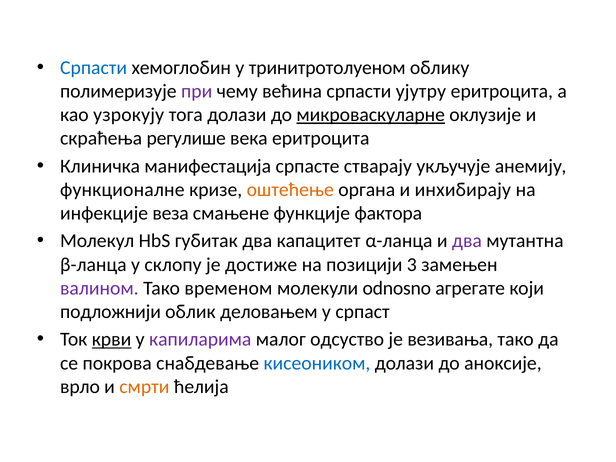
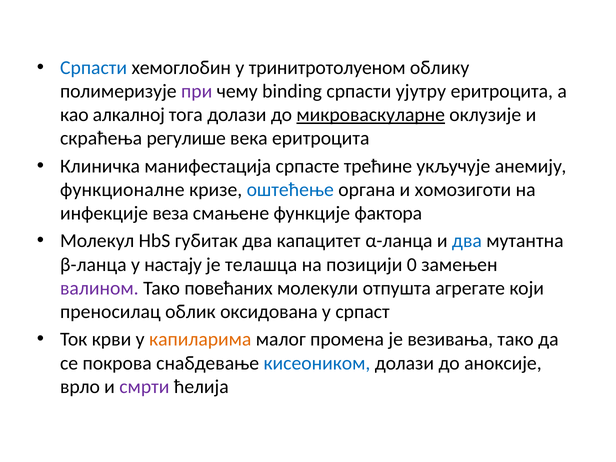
већина: већина -> binding (292, 91)
узрокују: узрокују -> алкалној (129, 115)
стварају: стварају -> трећине (378, 166)
оштећење colour: orange -> blue (290, 190)
инхибирају: инхибирају -> хомозиготи (463, 190)
два colour: purple -> blue (467, 241)
склопу: склопу -> настају (173, 265)
достиже: достиже -> телашца (261, 265)
3: 3 -> 0 (412, 265)
временом: временом -> повећаних (229, 288)
odnosno: odnosno -> отпушта (397, 288)
подложнији: подложнији -> преносилац (110, 312)
деловањем: деловањем -> оксидована (269, 312)
крви underline: present -> none (112, 339)
капиларима colour: purple -> orange (200, 339)
одсуство: одсуство -> промена (347, 339)
смрти colour: orange -> purple (144, 387)
